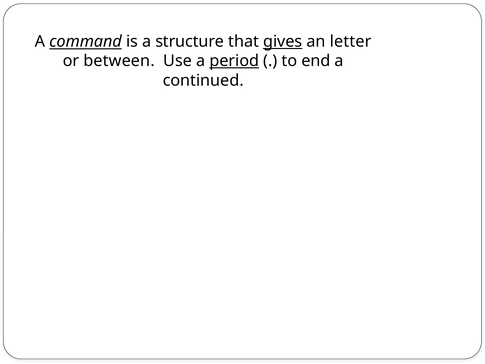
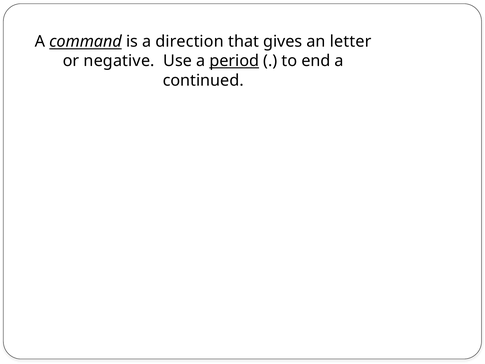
structure: structure -> direction (190, 42)
gives underline: present -> none (283, 42)
between: between -> negative (119, 61)
